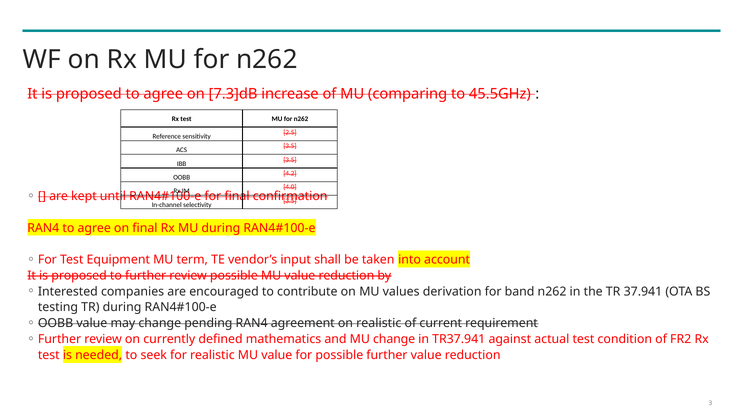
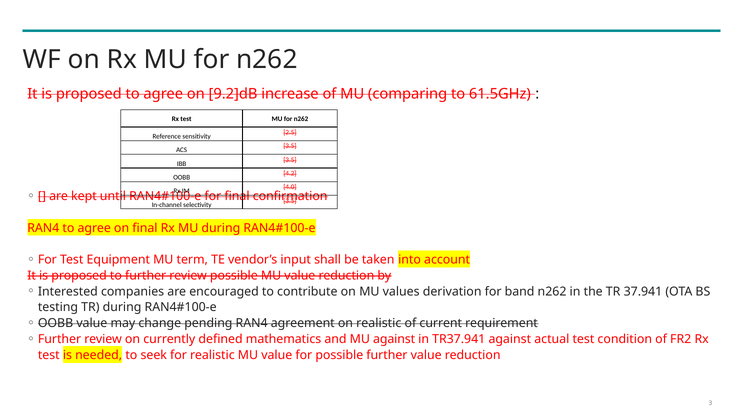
7.3]dB: 7.3]dB -> 9.2]dB (233, 94)
45.5GHz: 45.5GHz -> 61.5GHz (500, 94)
MU change: change -> against (394, 339)
